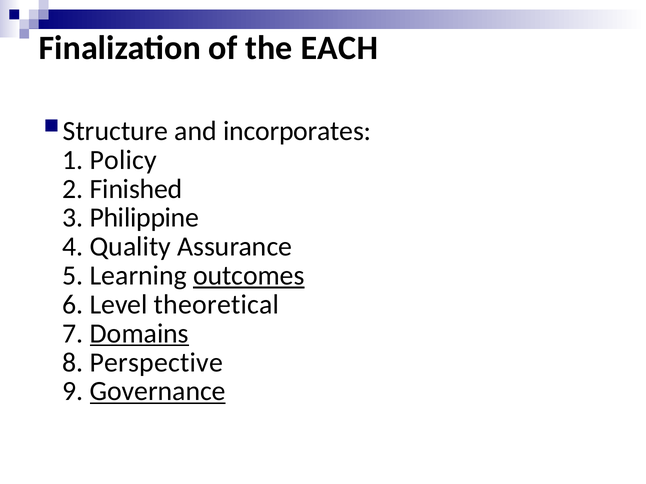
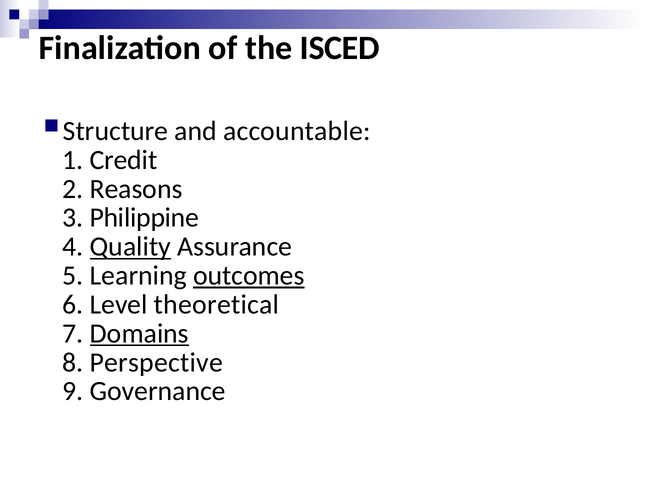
EACH: EACH -> ISCED (340, 48)
incorporates: incorporates -> accountable (297, 131)
Policy: Policy -> Credit (124, 160)
Finished: Finished -> Reasons (136, 189)
Quality underline: none -> present (130, 247)
Governance underline: present -> none (158, 392)
